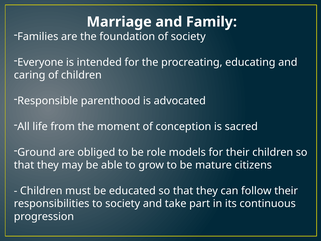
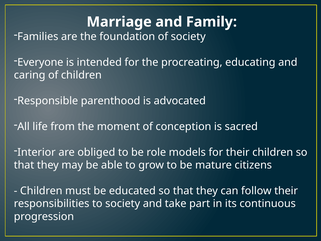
Ground: Ground -> Interior (37, 152)
